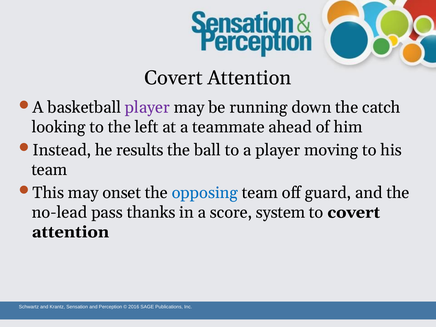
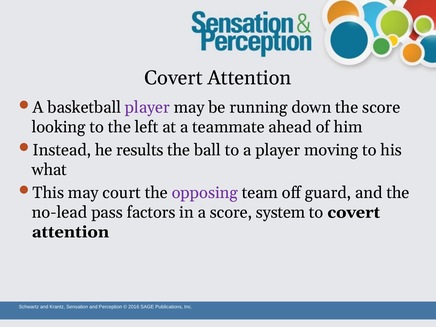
the catch: catch -> score (381, 108)
team: team -> what (49, 170)
onset: onset -> court (122, 193)
opposing colour: blue -> purple (205, 193)
thanks: thanks -> factors (151, 212)
